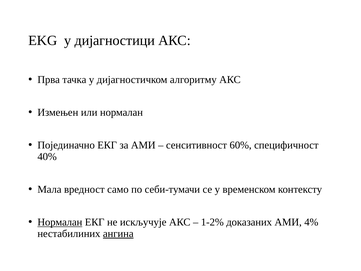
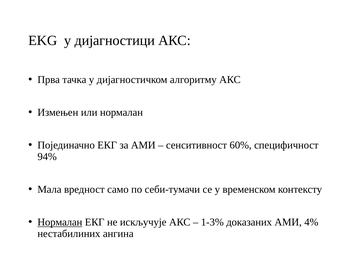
40%: 40% -> 94% (47, 156)
1-2%: 1-2% -> 1-3% (212, 222)
ангина underline: present -> none (118, 233)
